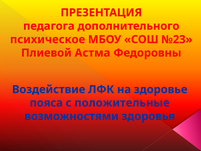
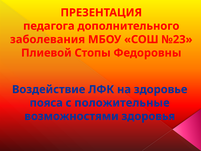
психическое: психическое -> заболевания (48, 39)
Астма: Астма -> Стопы (93, 53)
